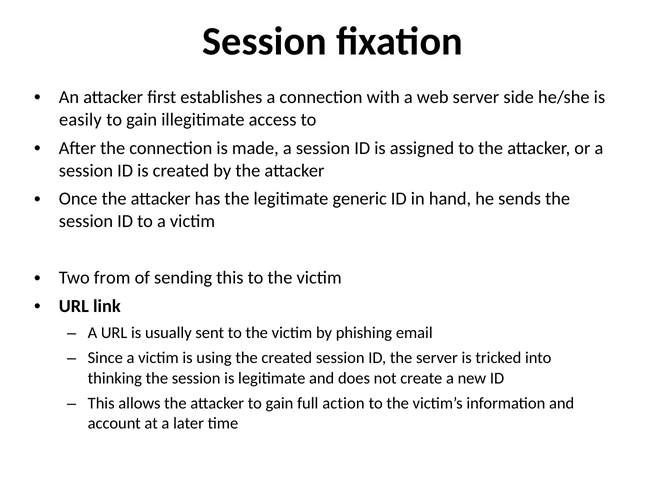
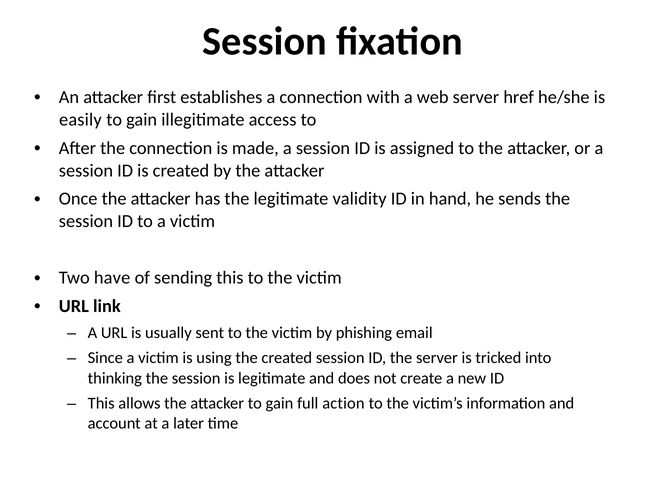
side: side -> href (519, 97)
generic: generic -> validity (360, 199)
from: from -> have (112, 278)
